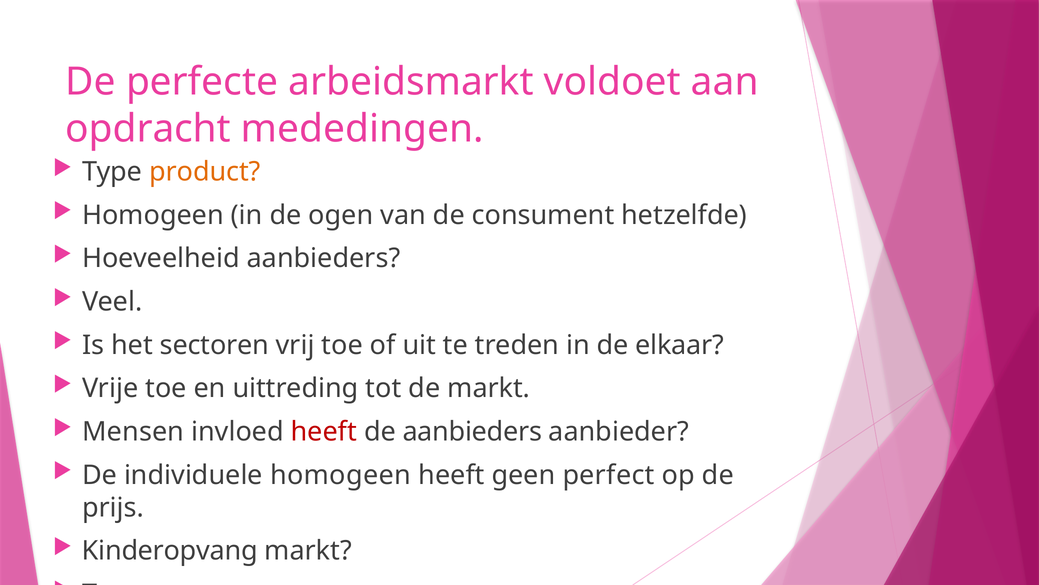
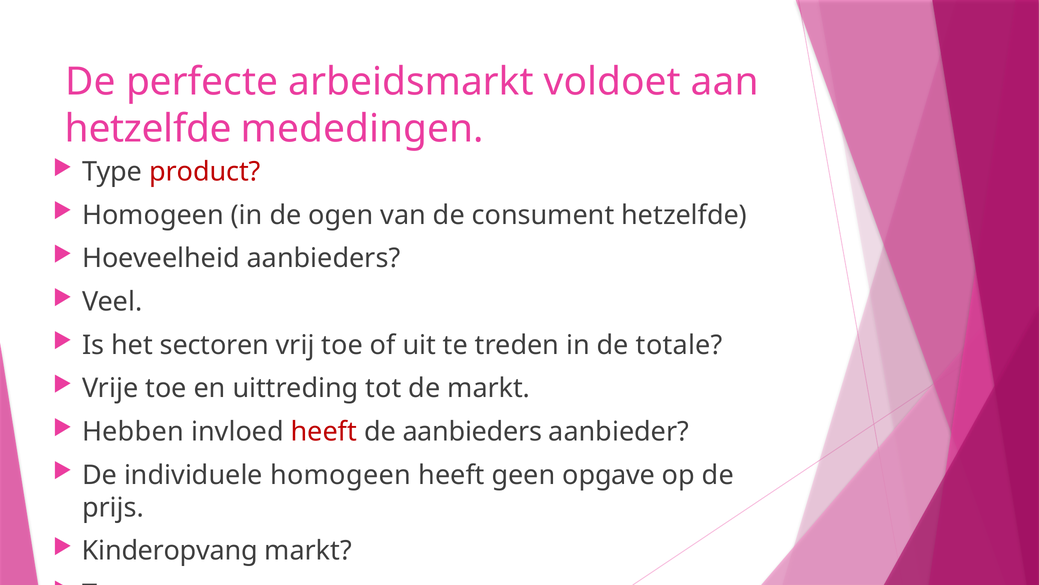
opdracht: opdracht -> hetzelfde (148, 129)
product colour: orange -> red (205, 172)
elkaar: elkaar -> totale (679, 345)
Mensen: Mensen -> Hebben (133, 431)
perfect: perfect -> opgave (609, 475)
